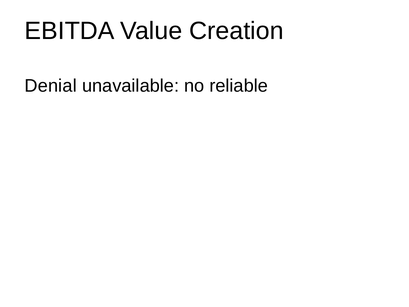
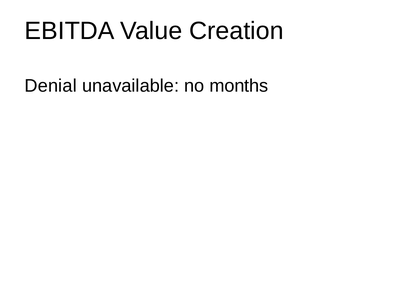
reliable: reliable -> months (239, 86)
